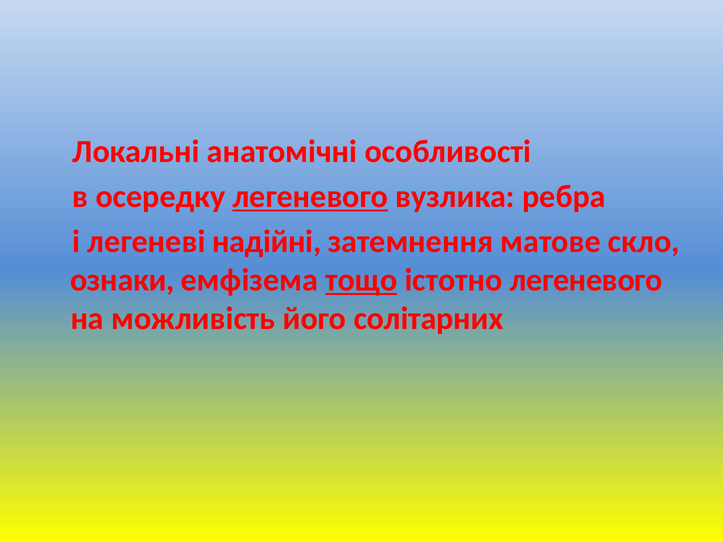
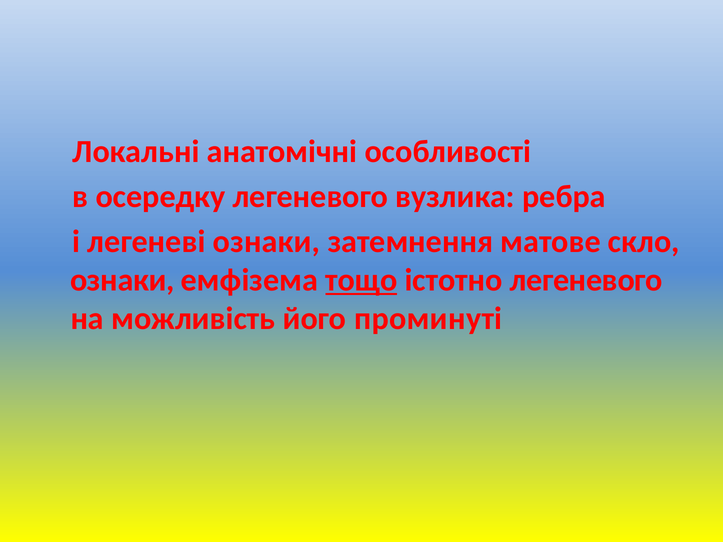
легеневого underline: present -> none (310, 197)
легеневі надійні: надійні -> ознаки (266, 242)
солітарних: солітарних -> проминуті (428, 319)
